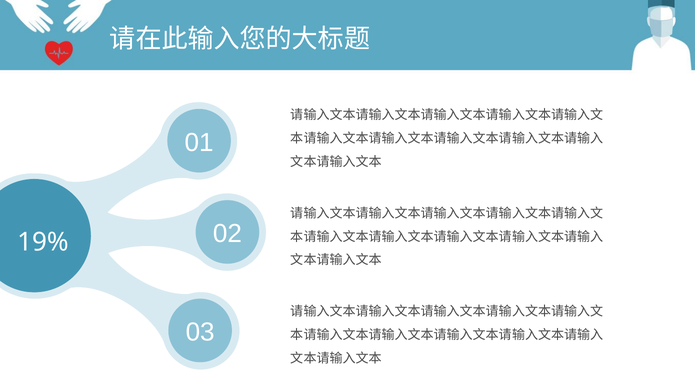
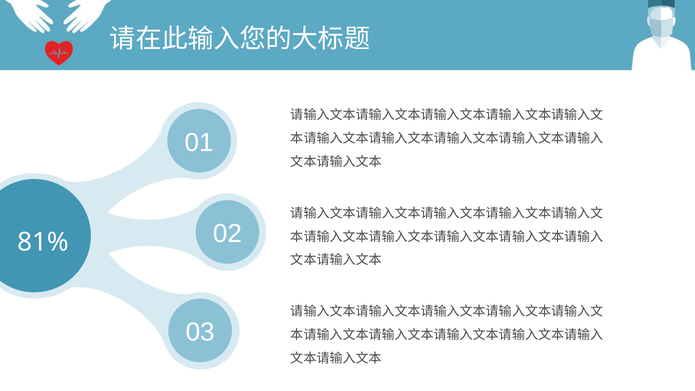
19%: 19% -> 81% (43, 242)
